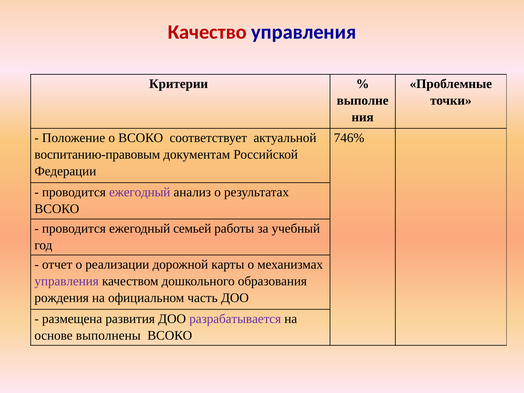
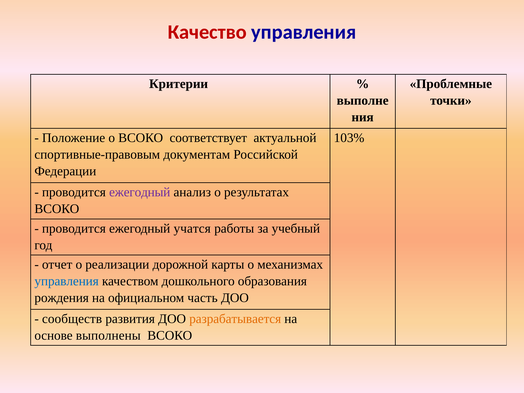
746%: 746% -> 103% (349, 138)
воспитанию-правовым: воспитанию-правовым -> спортивные-правовым (97, 155)
семьей: семьей -> учатся (192, 228)
управления colour: purple -> blue (67, 281)
размещена: размещена -> сообществ (72, 319)
разрабатывается colour: purple -> orange (235, 319)
